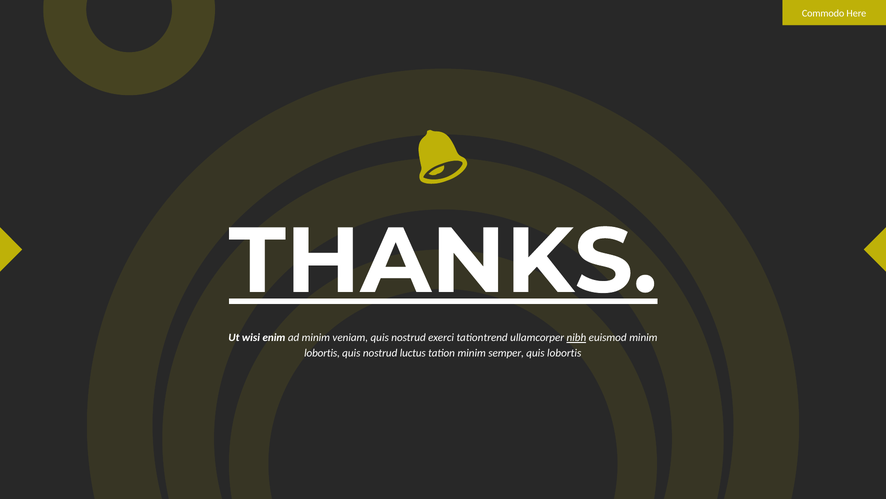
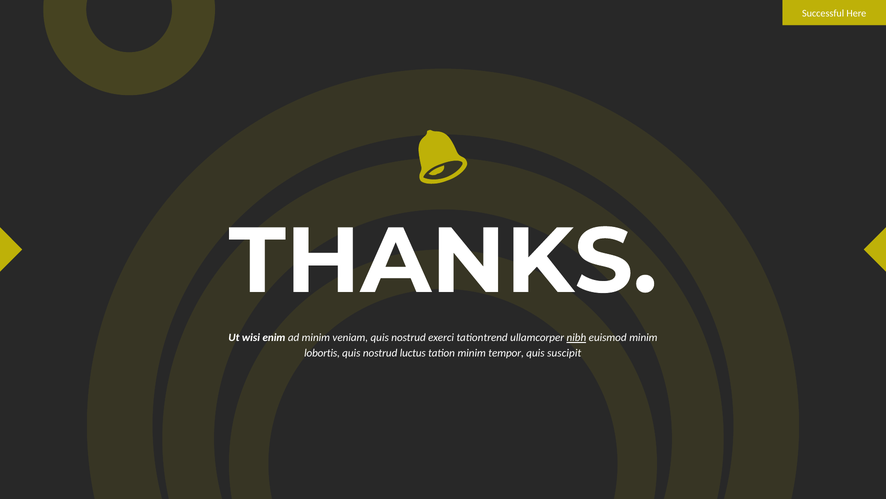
Commodo: Commodo -> Successful (823, 13)
THANKS underline: present -> none (443, 261)
semper: semper -> tempor (506, 353)
quis lobortis: lobortis -> suscipit (564, 353)
